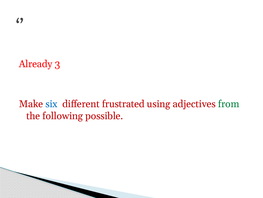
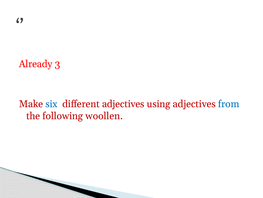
different frustrated: frustrated -> adjectives (123, 104)
from colour: green -> blue (229, 104)
possible: possible -> woollen (104, 116)
